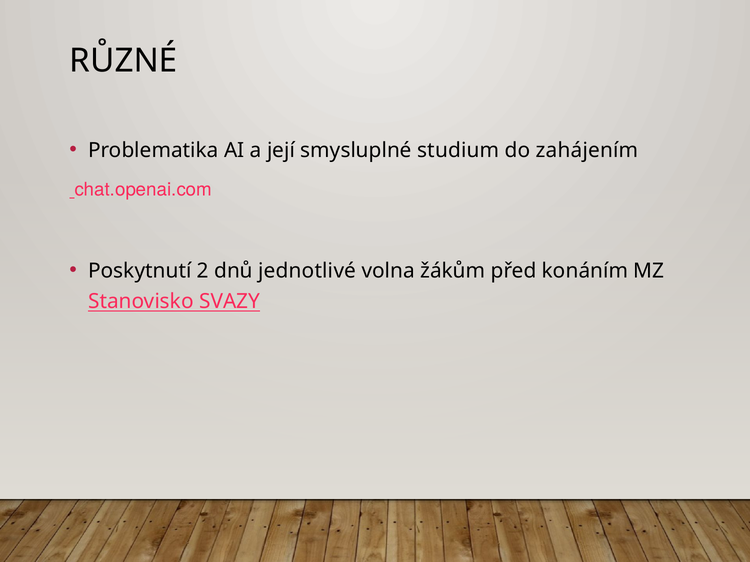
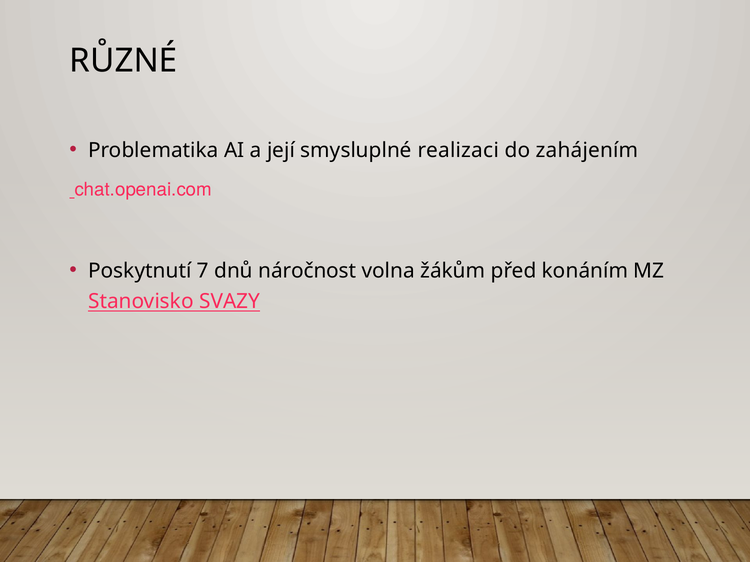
studium: studium -> realizaci (458, 150)
2: 2 -> 7 (203, 271)
jednotlivé: jednotlivé -> náročnost (307, 271)
